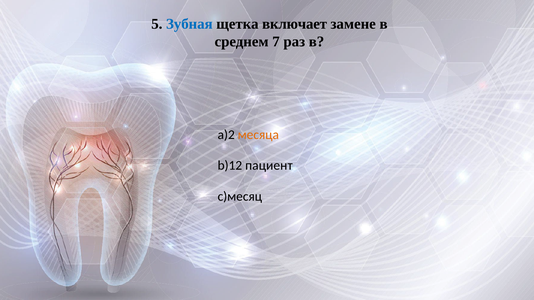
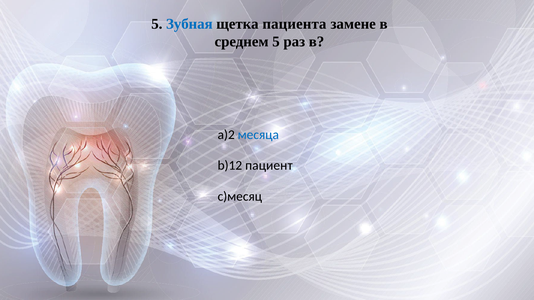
включает: включает -> пациента (294, 24)
среднем 7: 7 -> 5 (276, 42)
месяца colour: orange -> blue (258, 135)
